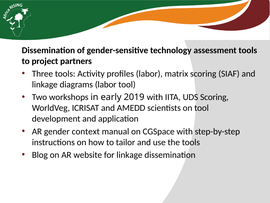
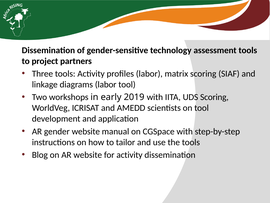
gender context: context -> website (86, 131)
for linkage: linkage -> activity (129, 155)
